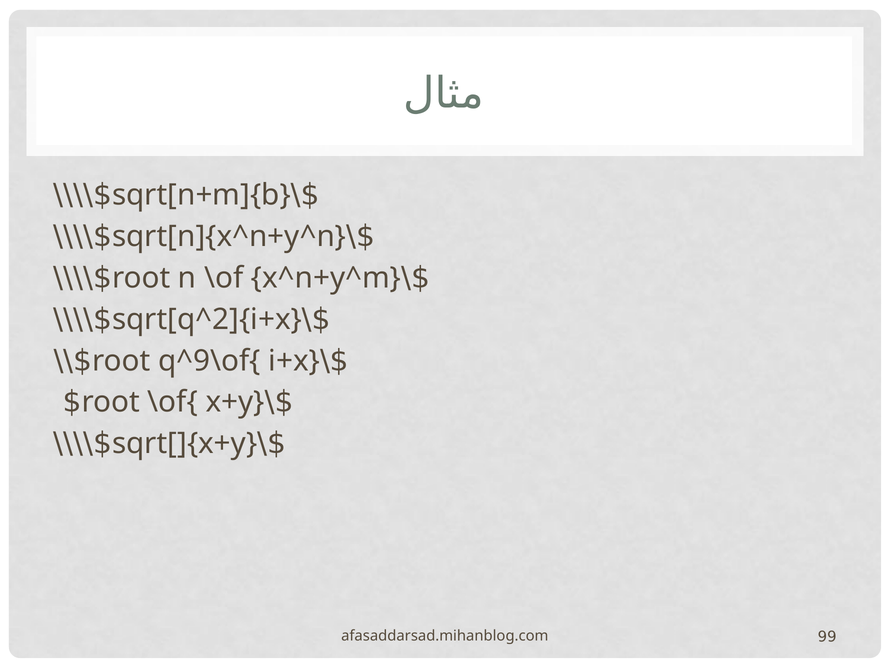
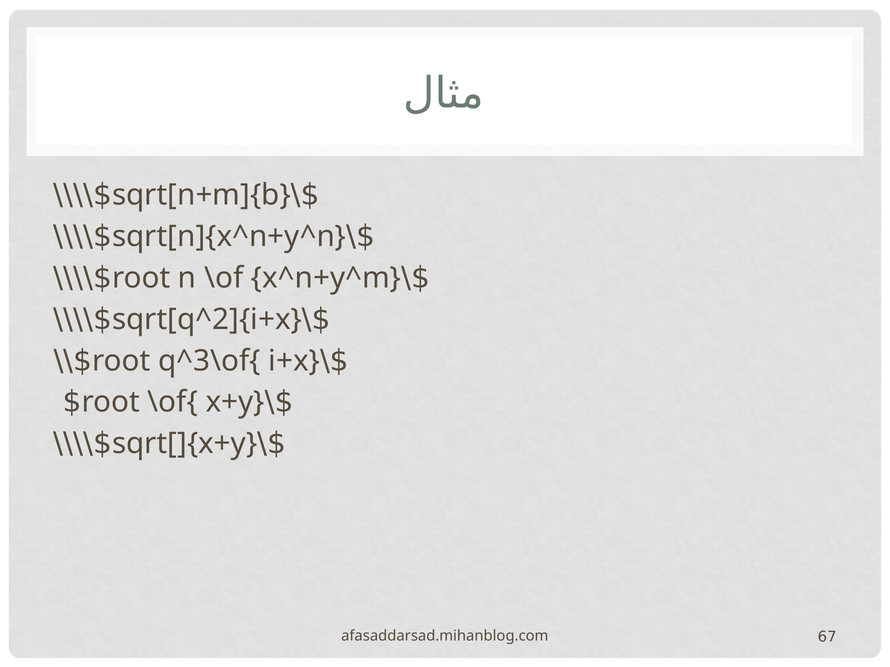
q^9\of{: q^9\of{ -> q^3\of{ (209, 361)
99: 99 -> 67 (827, 637)
